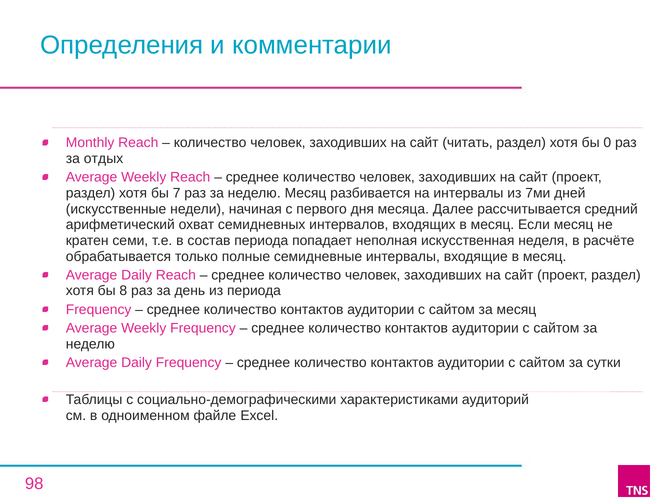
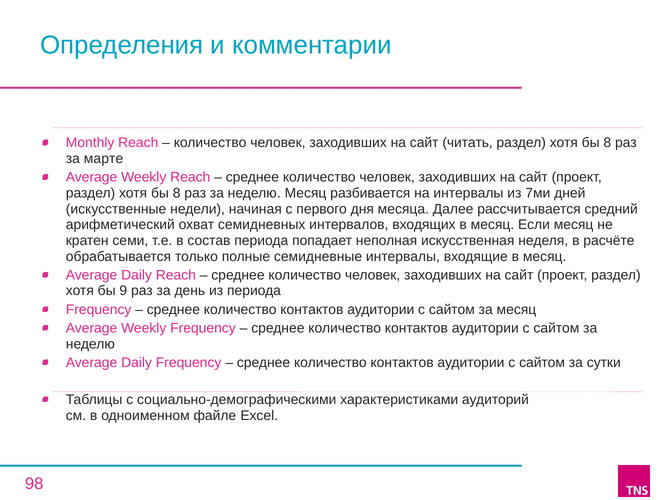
0: 0 -> 8 (607, 143)
отдых: отдых -> марте (104, 159)
7: 7 -> 8 (177, 193)
8: 8 -> 9 (123, 291)
